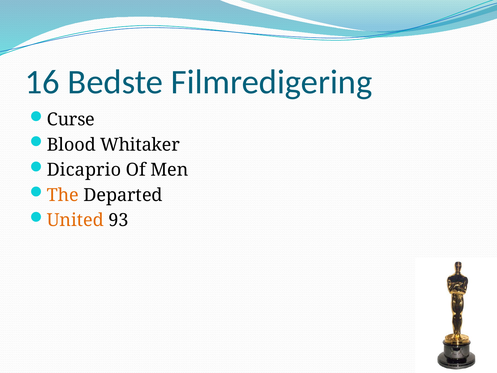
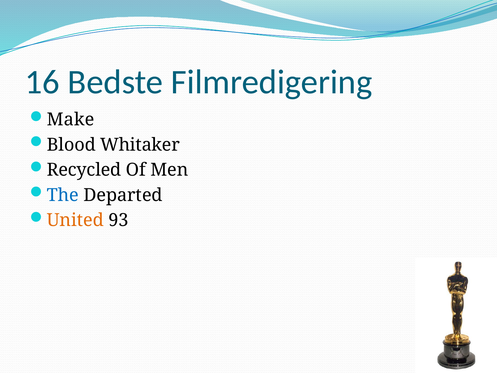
Curse: Curse -> Make (71, 120)
Dicaprio: Dicaprio -> Recycled (84, 170)
The colour: orange -> blue (63, 195)
